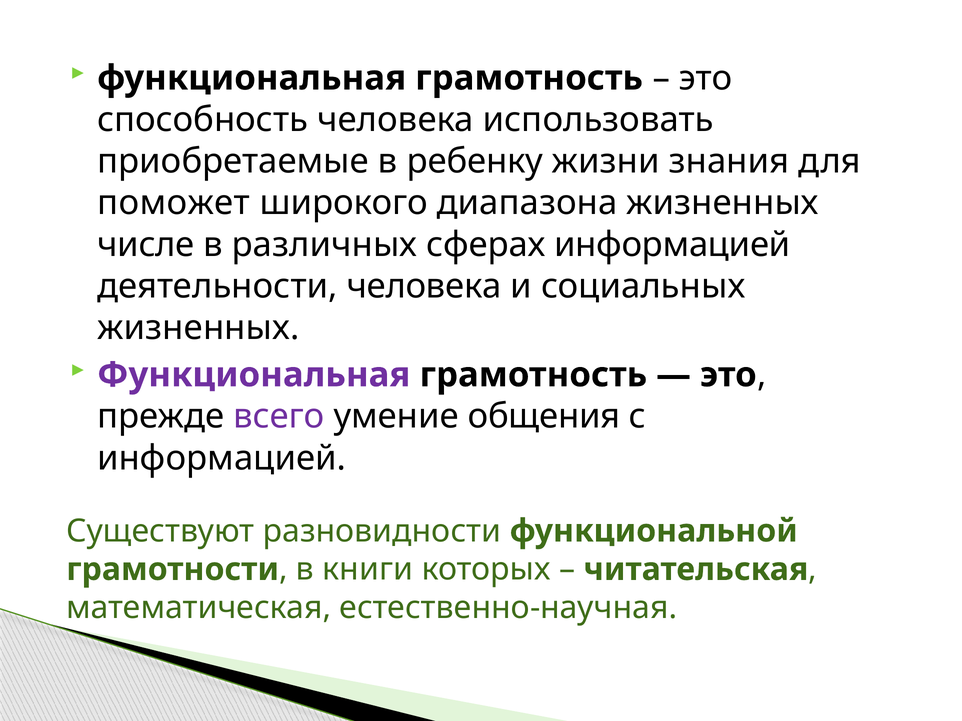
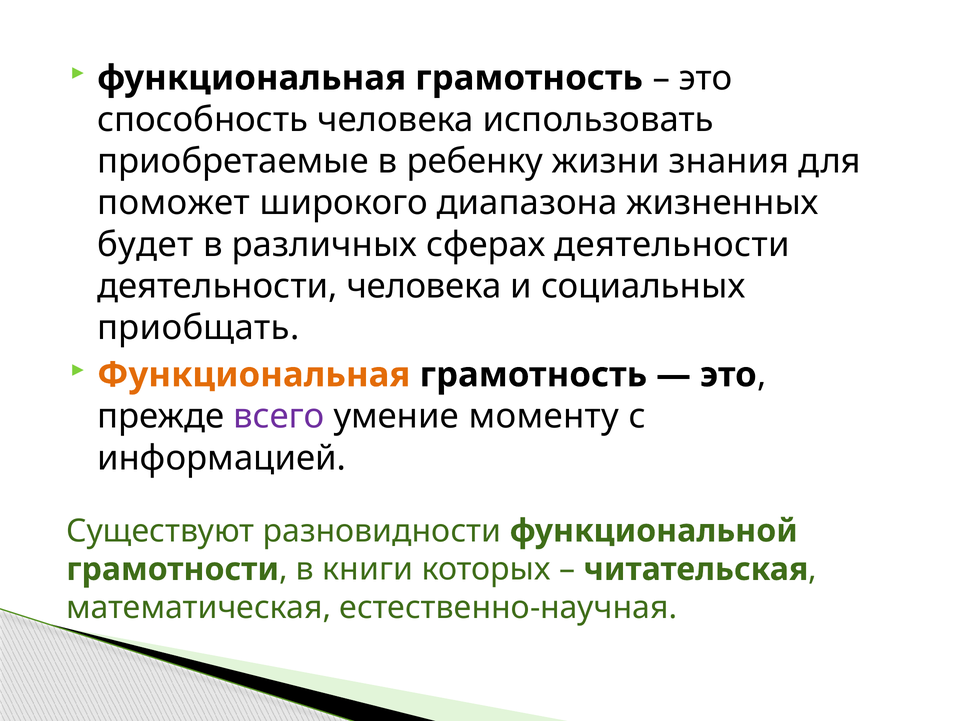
числе: числе -> будет (145, 245)
сферах информацией: информацией -> деятельности (672, 245)
жизненных: жизненных -> приобщать (198, 328)
Функциональная colour: purple -> orange (254, 375)
общения: общения -> моменту (544, 417)
